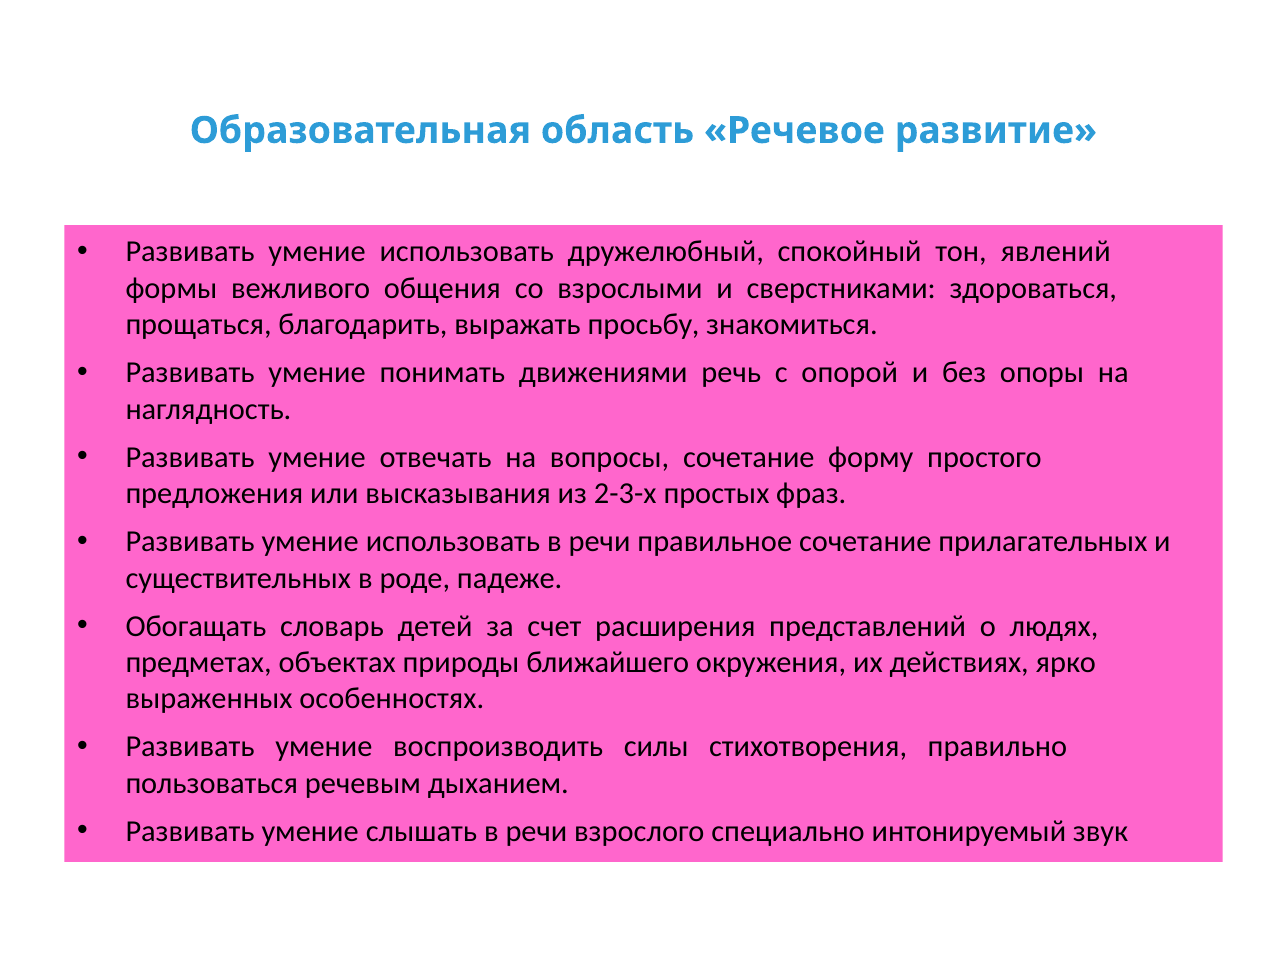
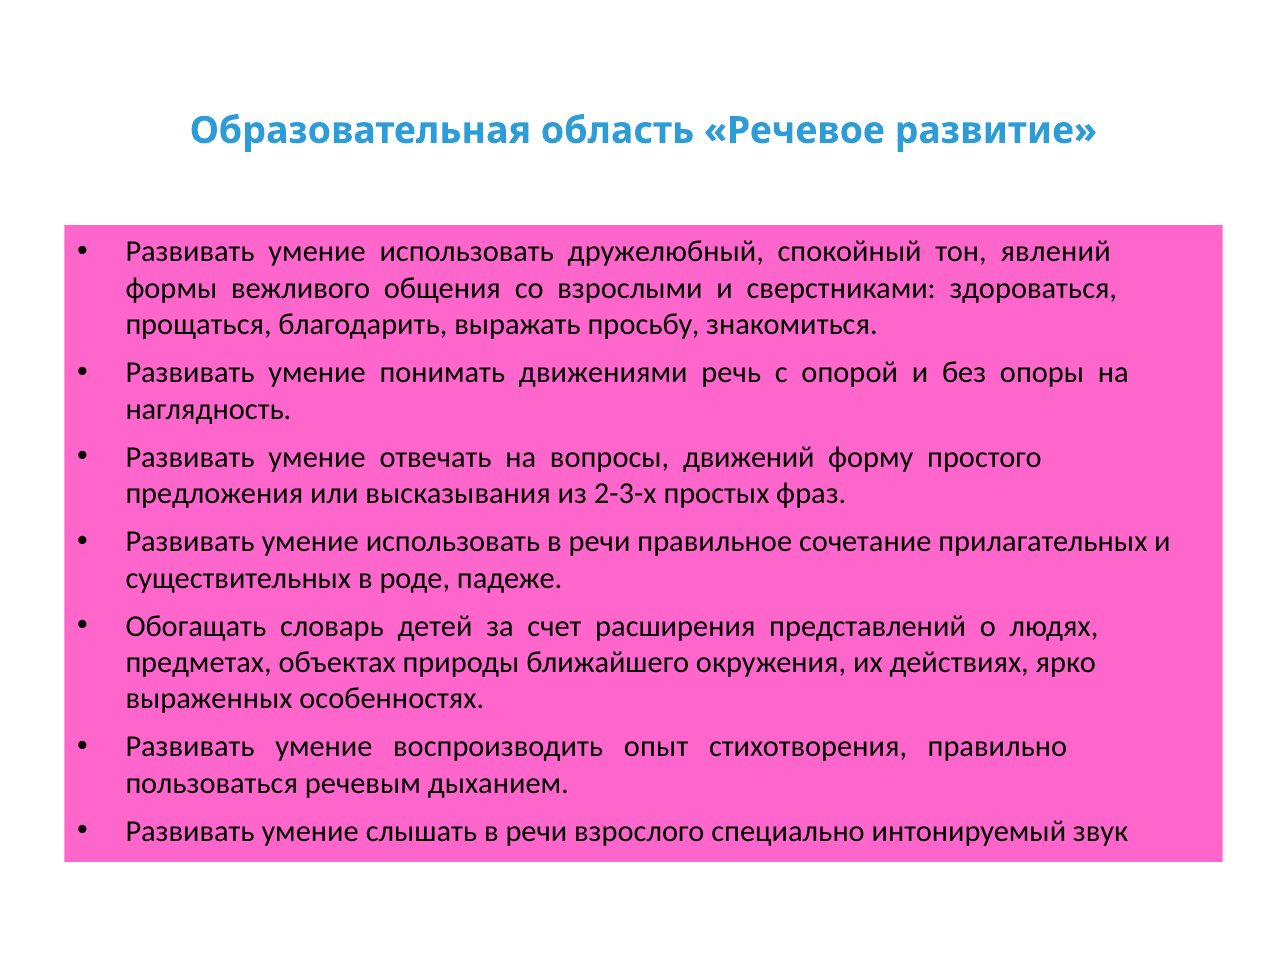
вопросы сочетание: сочетание -> движений (749, 457)
силы: силы -> опыт (656, 747)
